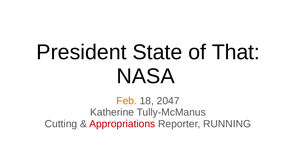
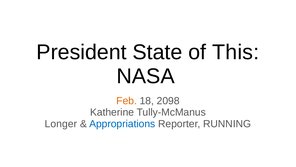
That: That -> This (236, 52)
2047: 2047 -> 2098 (168, 101)
Cutting: Cutting -> Longer (61, 123)
Appropriations colour: red -> blue (122, 123)
